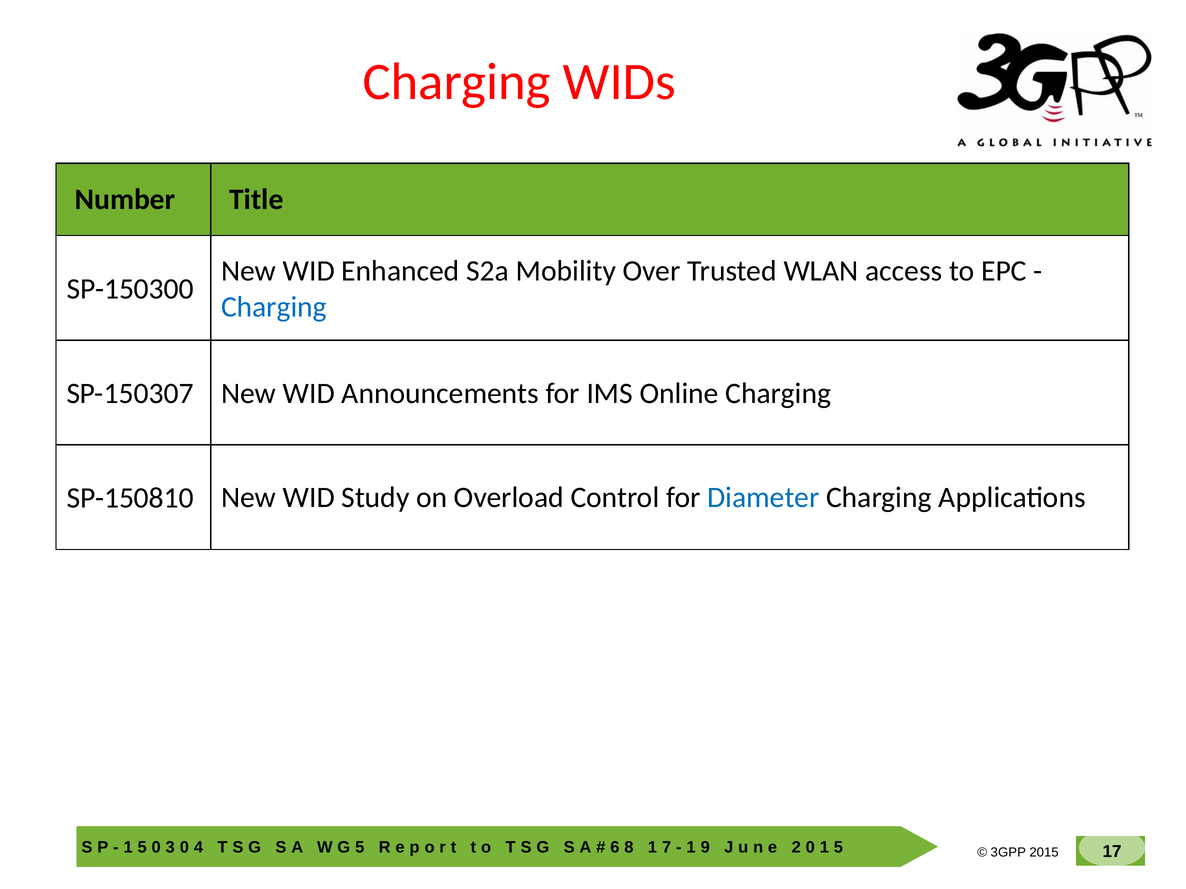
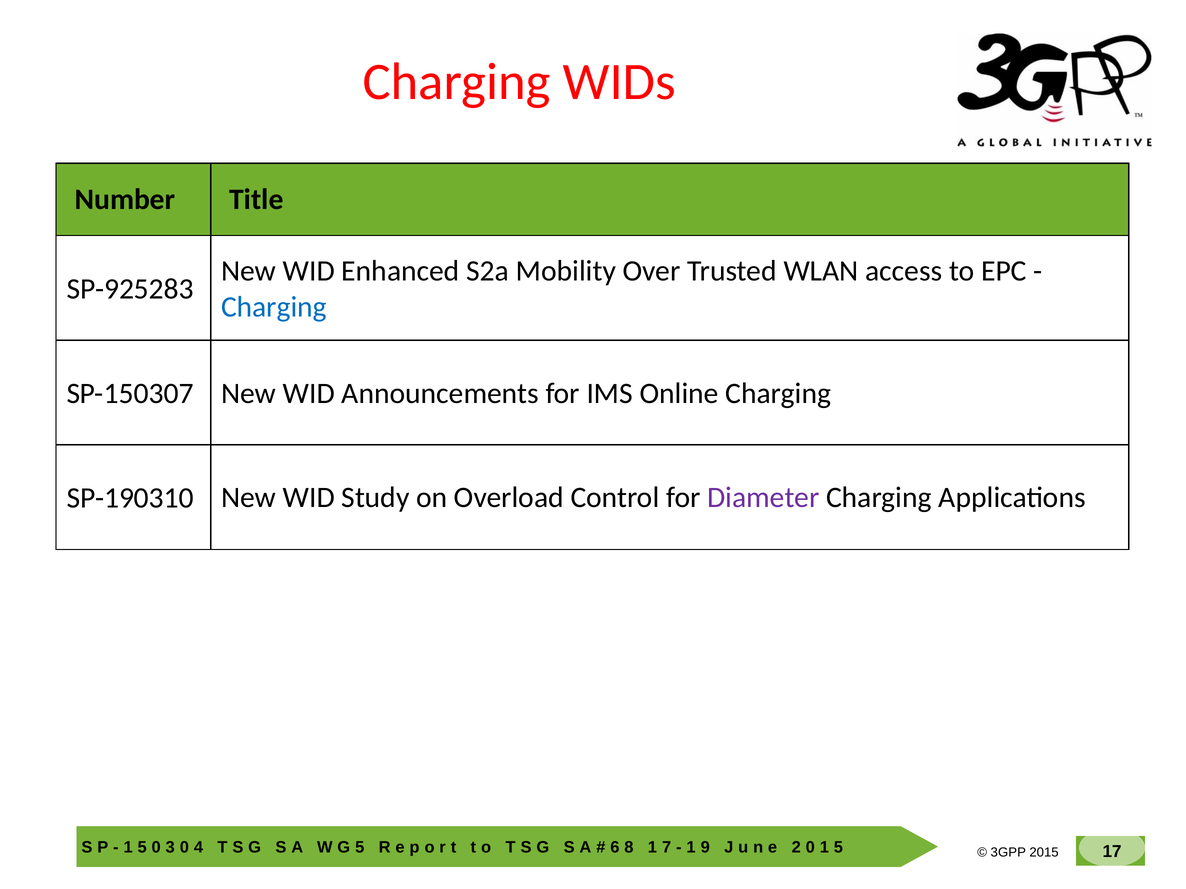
SP-150300: SP-150300 -> SP-925283 (130, 289)
SP-150810: SP-150810 -> SP-190310 (130, 498)
Diameter colour: blue -> purple (763, 498)
